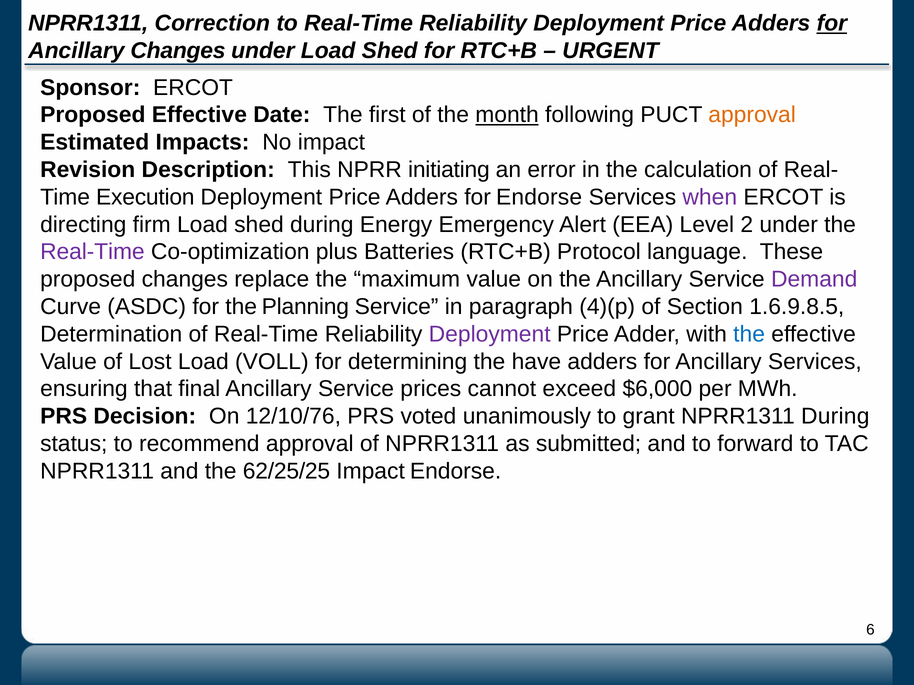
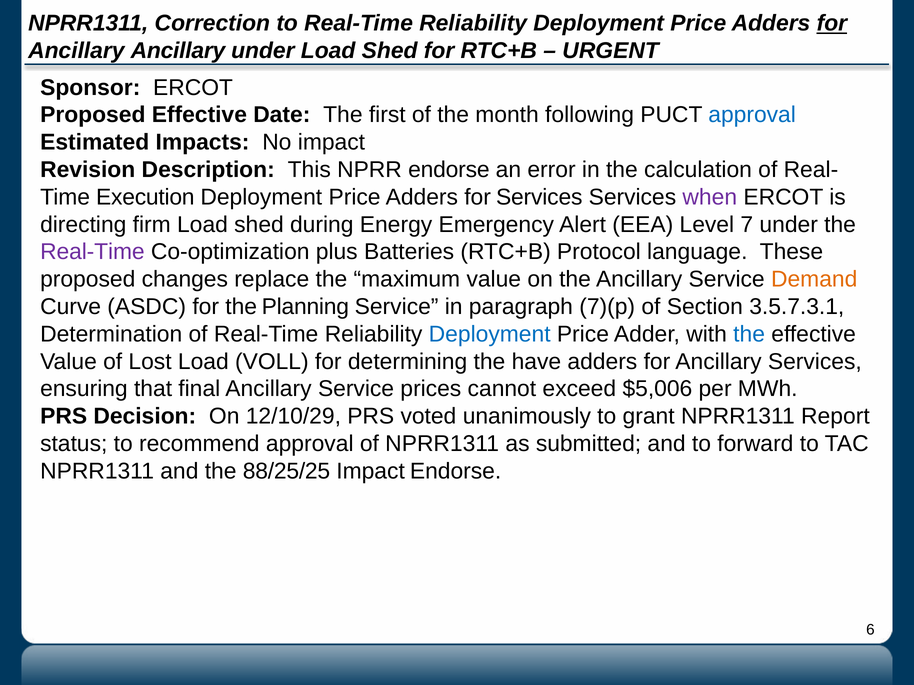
Ancillary Changes: Changes -> Ancillary (178, 51)
month underline: present -> none (507, 115)
approval colour: orange -> blue (752, 115)
NPRR initiating: initiating -> endorse (449, 170)
for Endorse: Endorse -> Services (539, 197)
2: 2 -> 7 (747, 225)
Demand colour: purple -> orange (814, 280)
4)(p: 4)(p -> 7)(p (607, 307)
1.6.9.8.5: 1.6.9.8.5 -> 3.5.7.3.1 (797, 307)
Deployment colour: purple -> blue (490, 334)
$6,000: $6,000 -> $5,006 (657, 389)
12/10/76: 12/10/76 -> 12/10/29 (293, 417)
NPRR1311 During: During -> Report (835, 417)
62/25/25: 62/25/25 -> 88/25/25 (287, 471)
